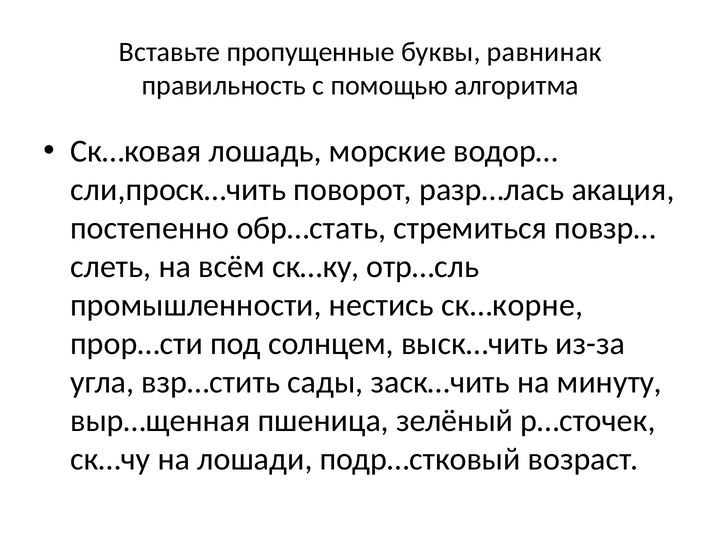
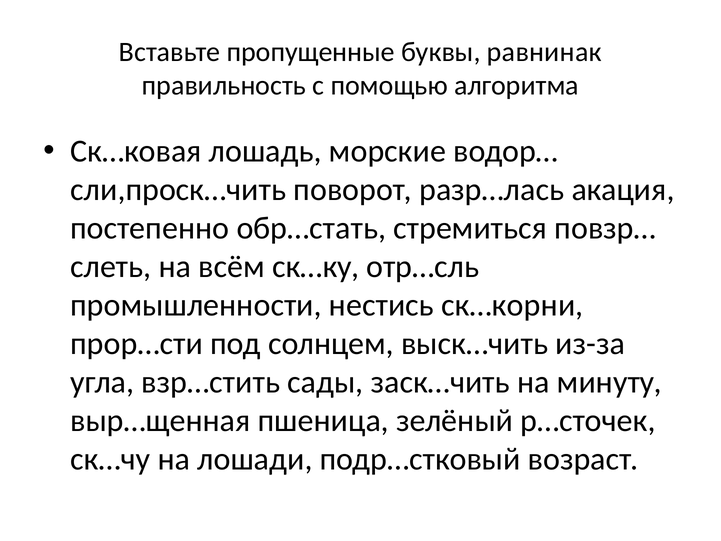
ск…корне: ск…корне -> ск…корни (512, 305)
